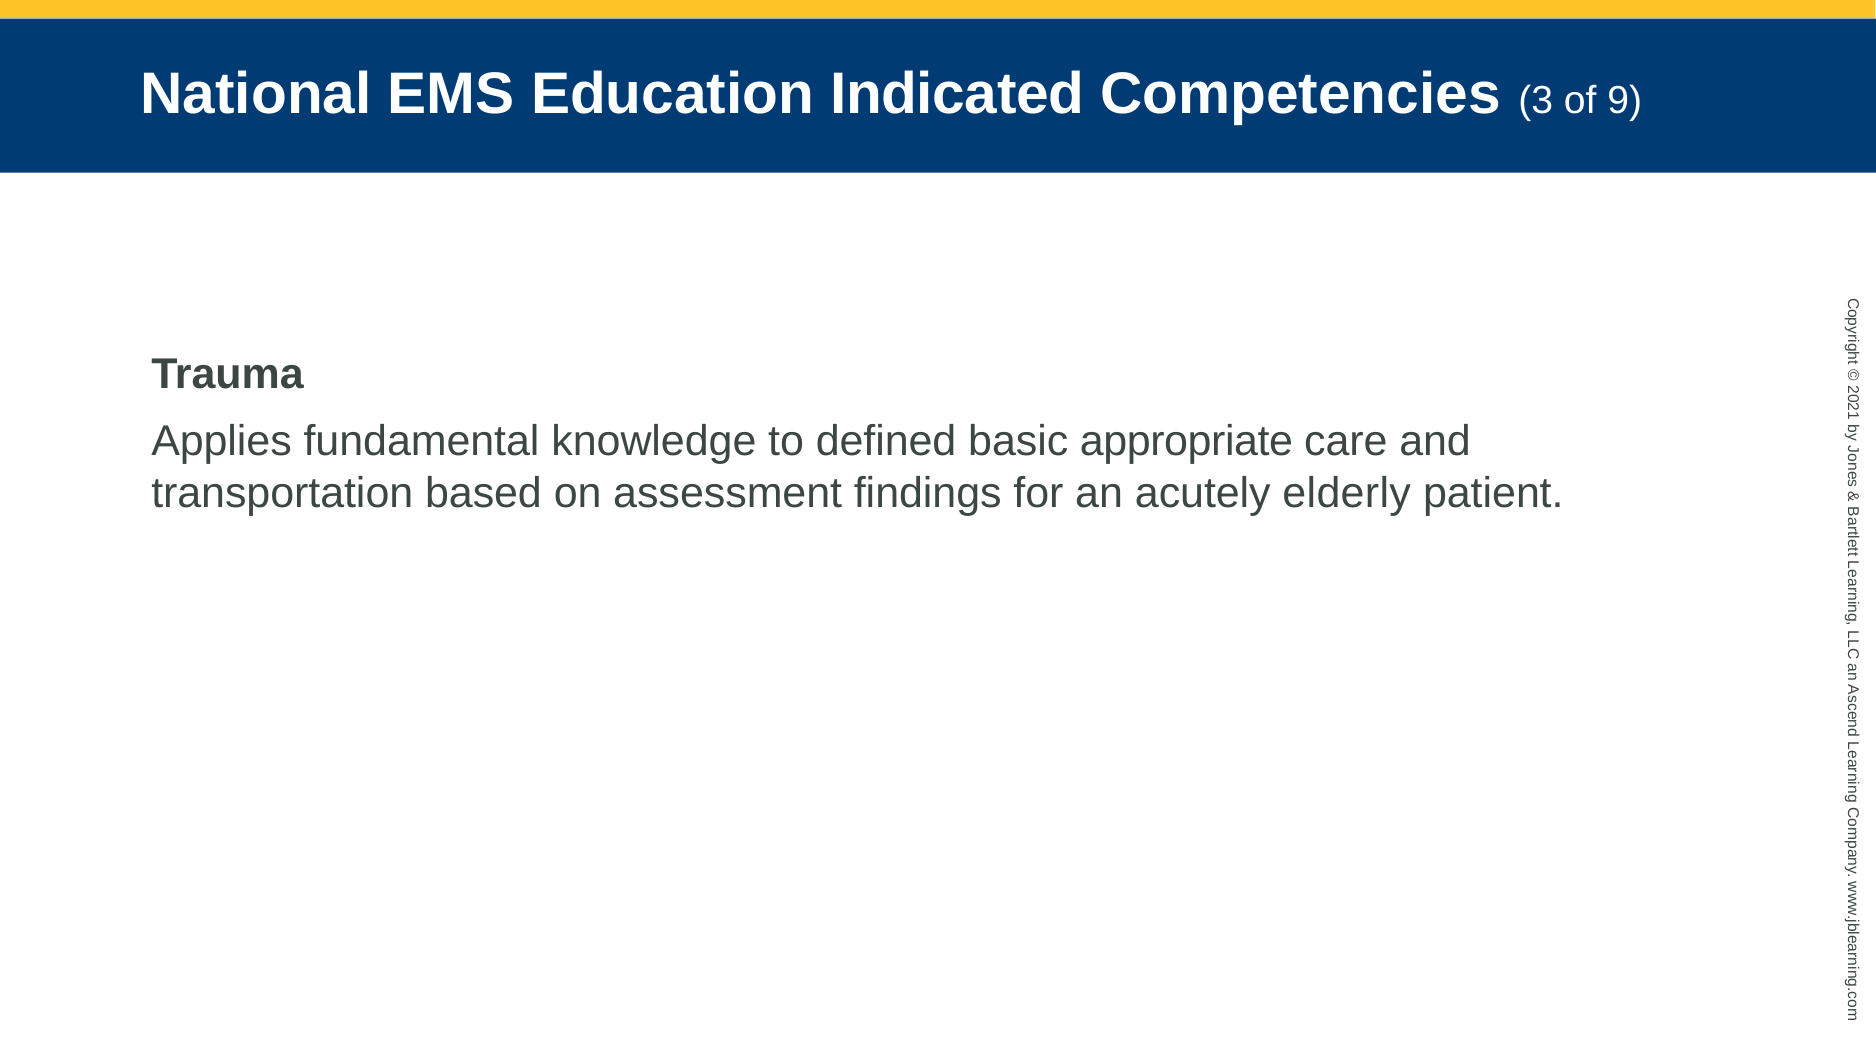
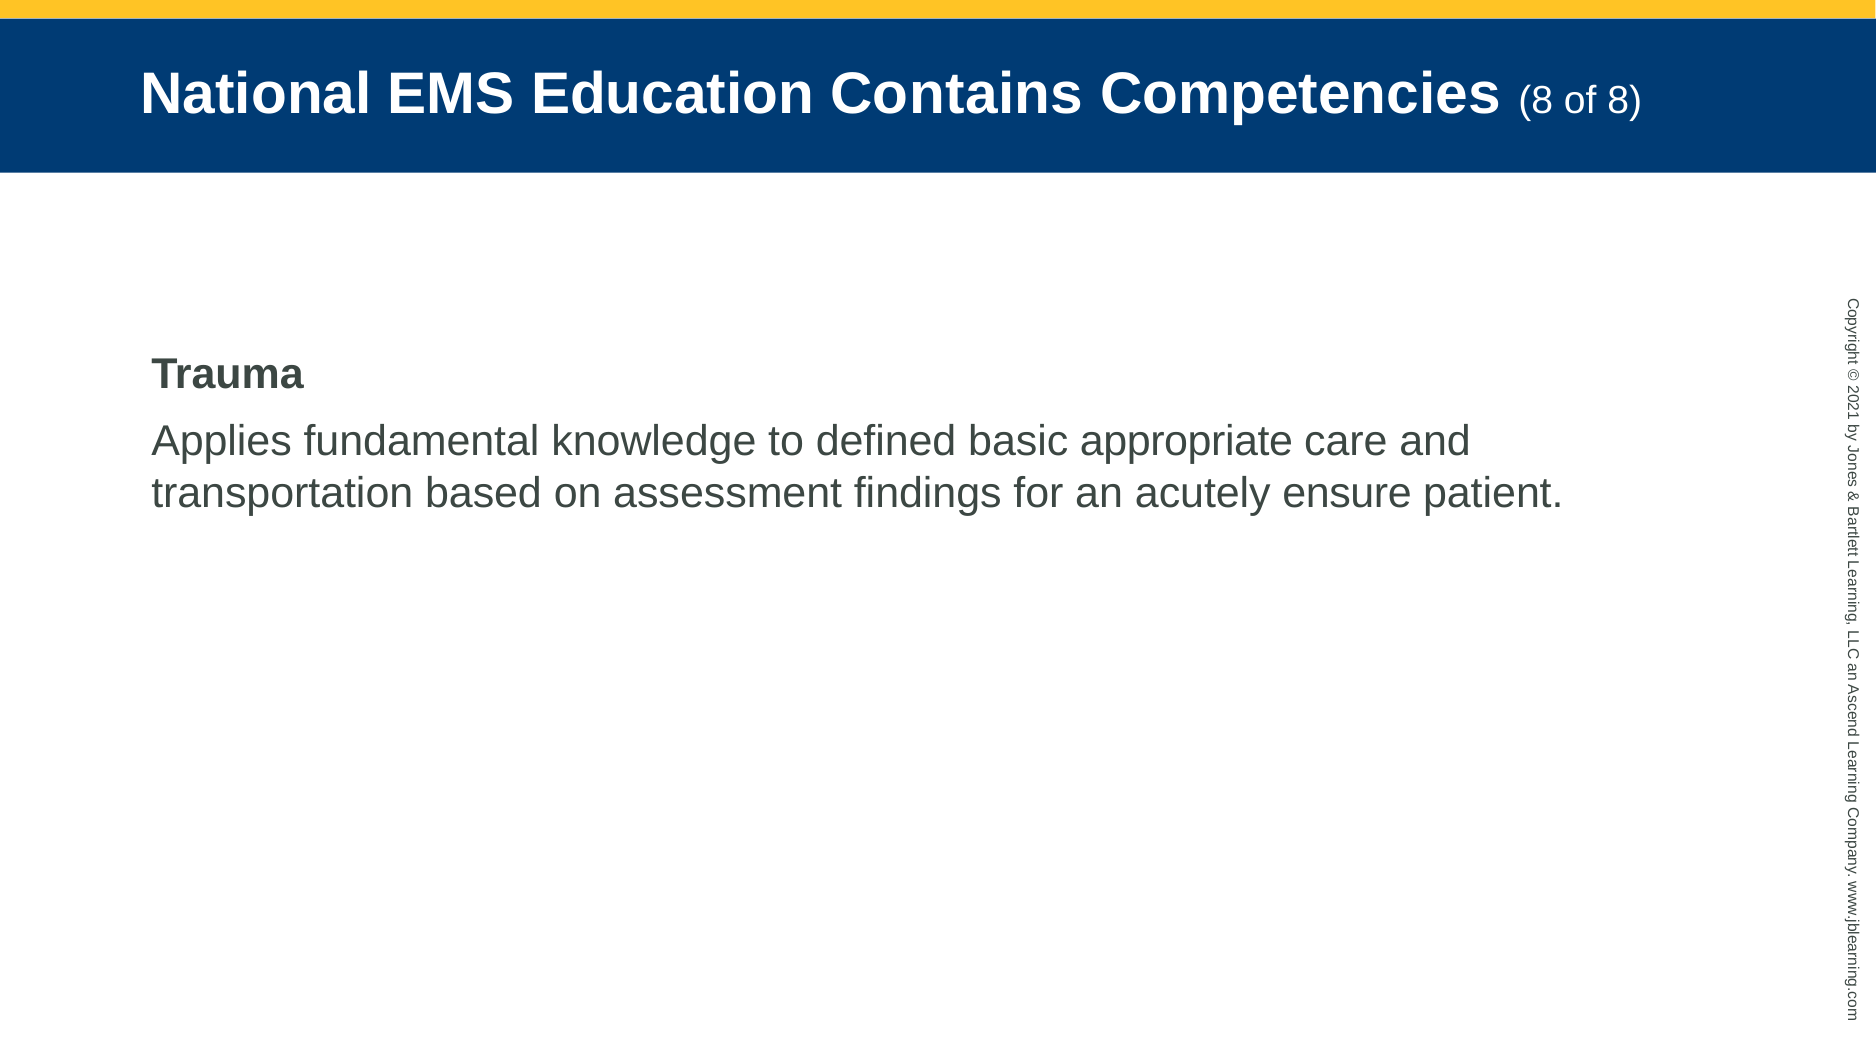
Indicated: Indicated -> Contains (957, 94)
Competencies 3: 3 -> 8 (1536, 101)
of 9: 9 -> 8 (1625, 101)
elderly: elderly -> ensure (1347, 493)
